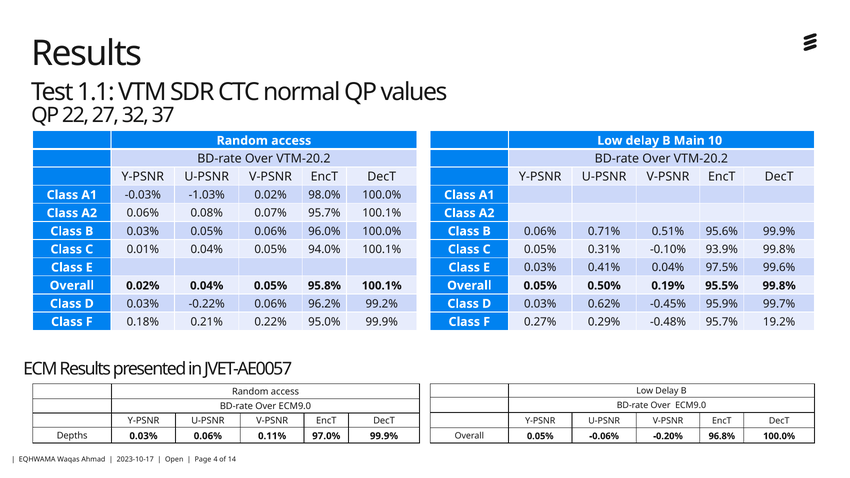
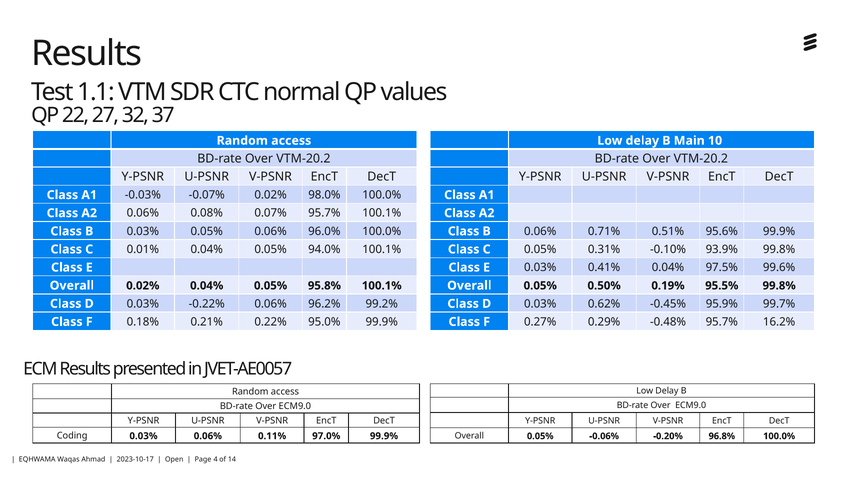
-1.03%: -1.03% -> -0.07% (207, 195)
19.2%: 19.2% -> 16.2% (779, 322)
Depths: Depths -> Coding (72, 436)
